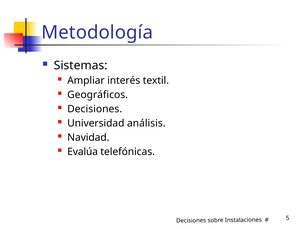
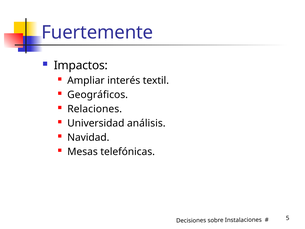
Metodología: Metodología -> Fuertemente (97, 32)
Sistemas: Sistemas -> Impactos (81, 65)
Decisiones: Decisiones -> Relaciones (95, 109)
Evalúa: Evalúa -> Mesas (83, 152)
